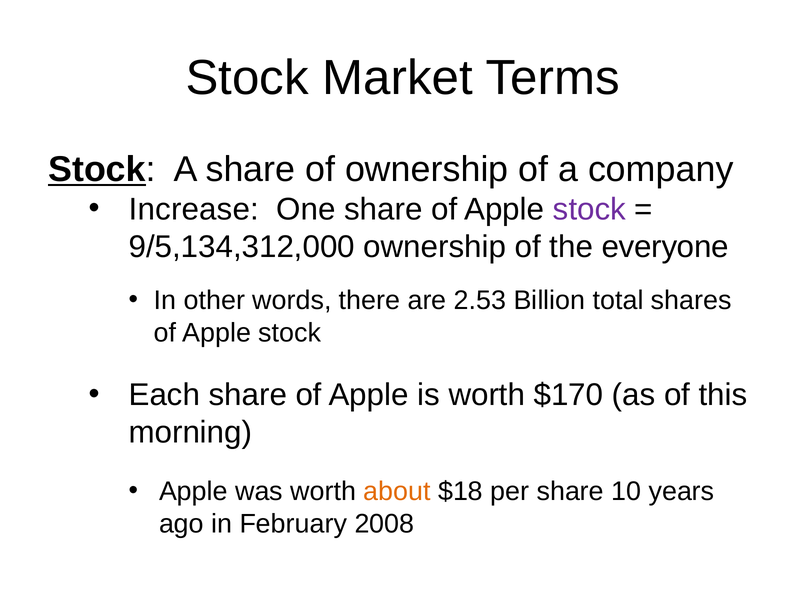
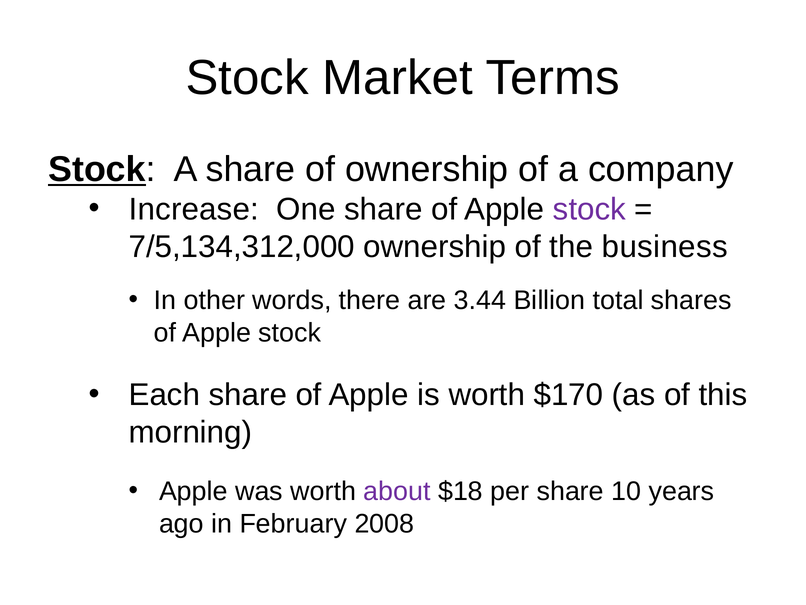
9/5,134,312,000: 9/5,134,312,000 -> 7/5,134,312,000 (242, 247)
everyone: everyone -> business (665, 247)
2.53: 2.53 -> 3.44 (480, 300)
about colour: orange -> purple (397, 491)
